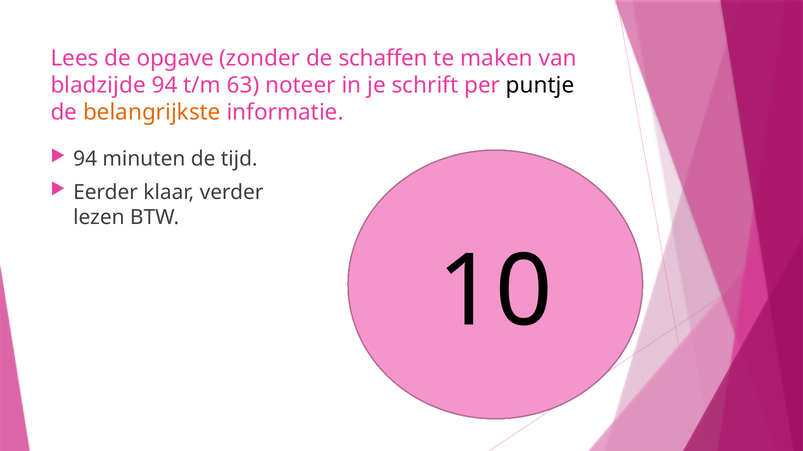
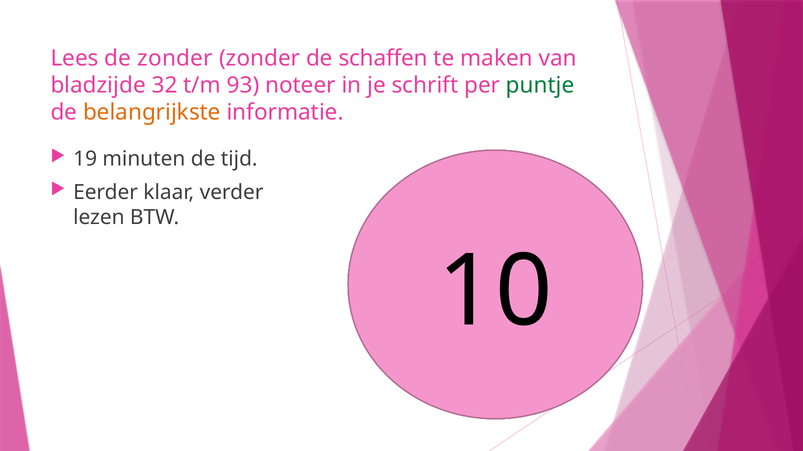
de opgave: opgave -> zonder (175, 58)
bladzijde 94: 94 -> 32 (165, 85)
63: 63 -> 93 (243, 85)
puntje colour: black -> green (540, 85)
94: 94 -> 19 (85, 159)
